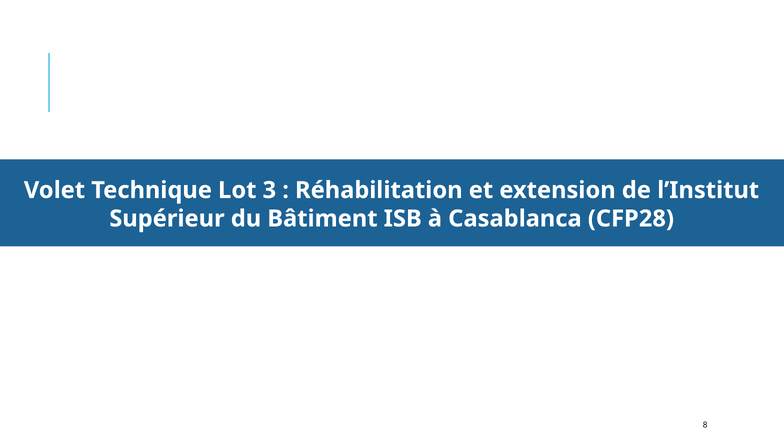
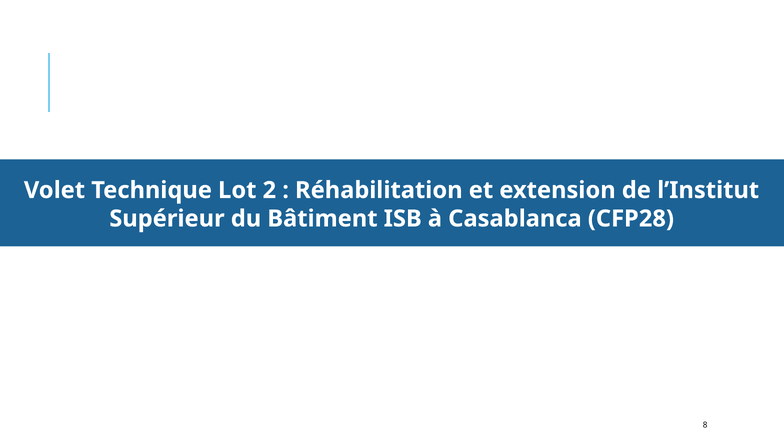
3: 3 -> 2 (269, 190)
